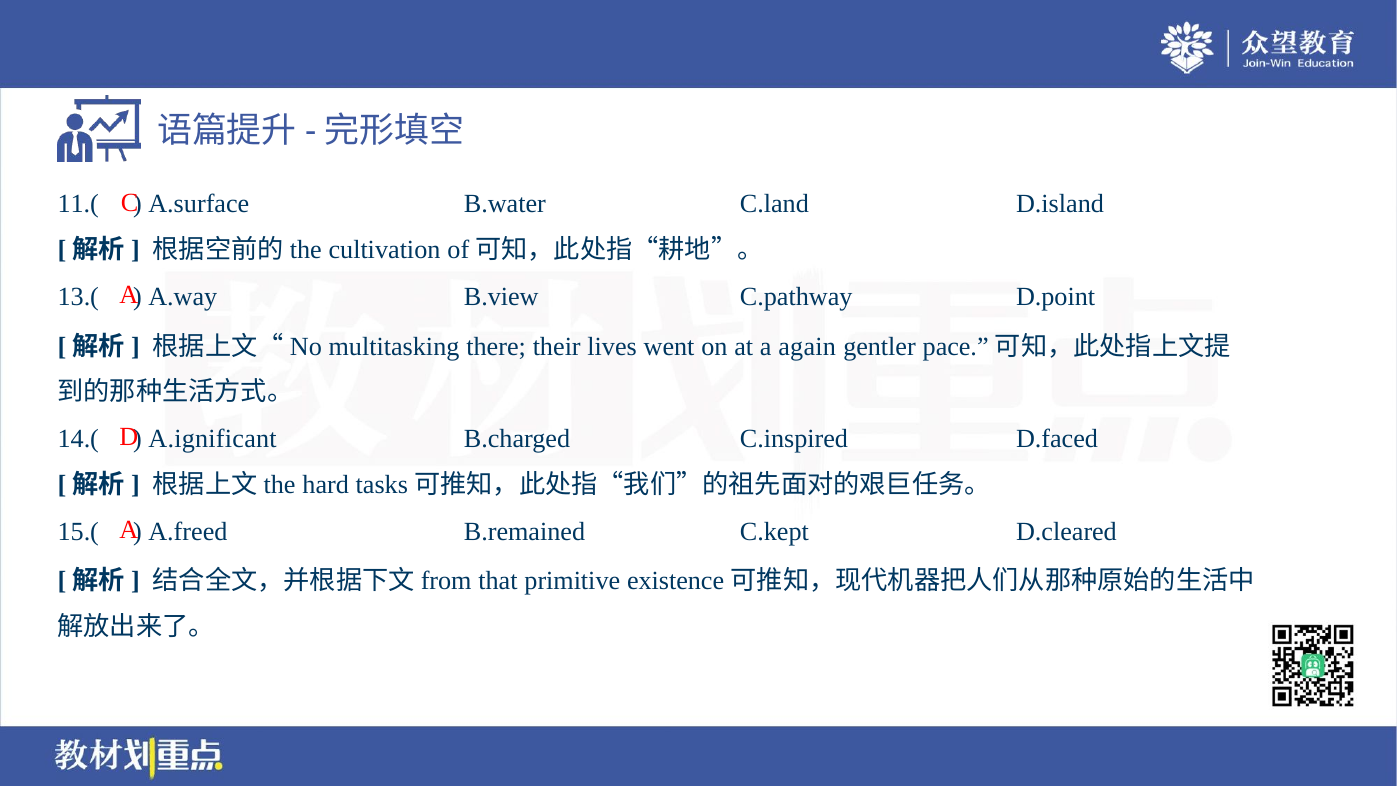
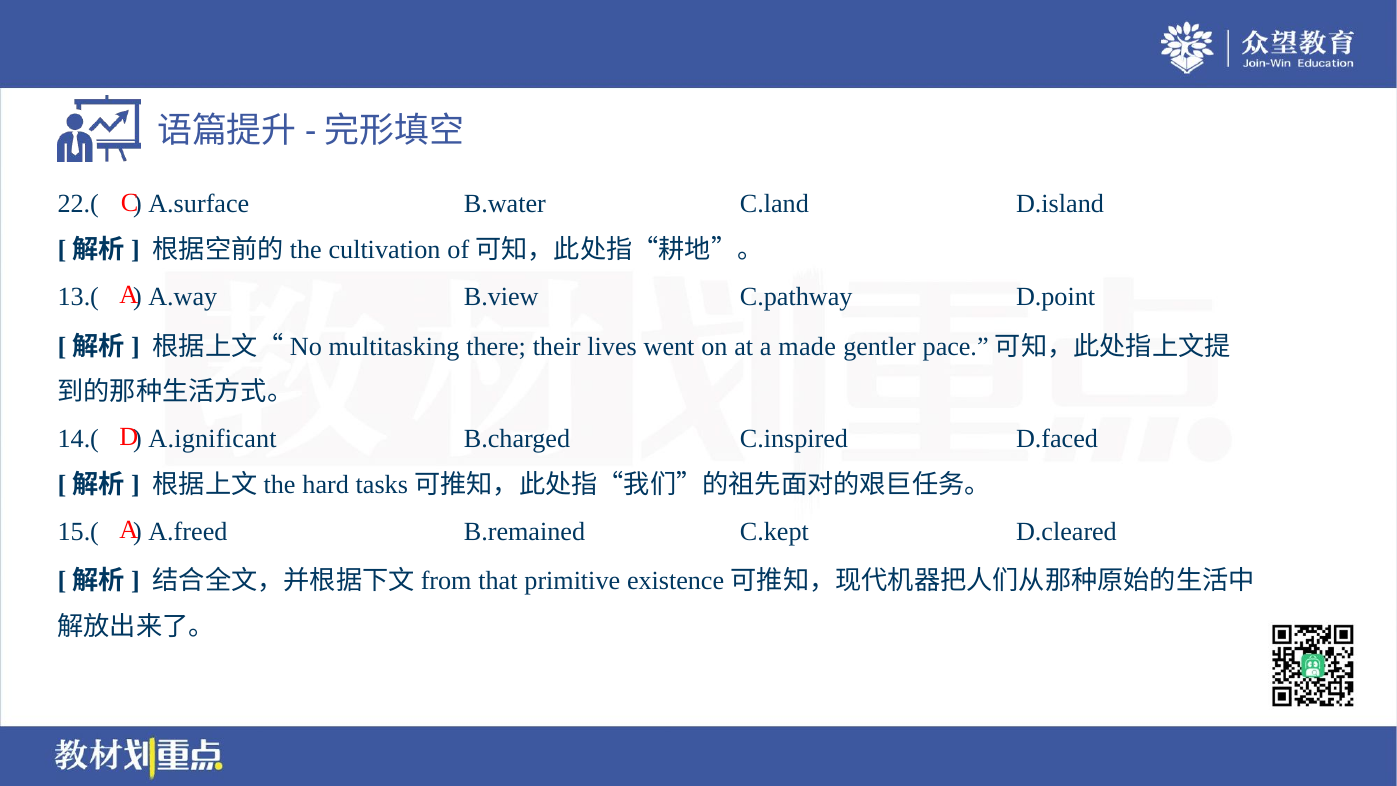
11.(: 11.( -> 22.( (78, 204)
again: again -> made (807, 346)
